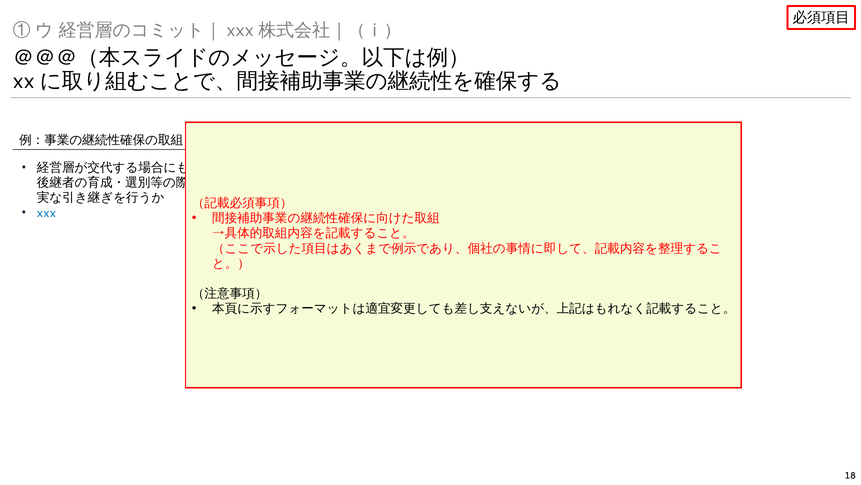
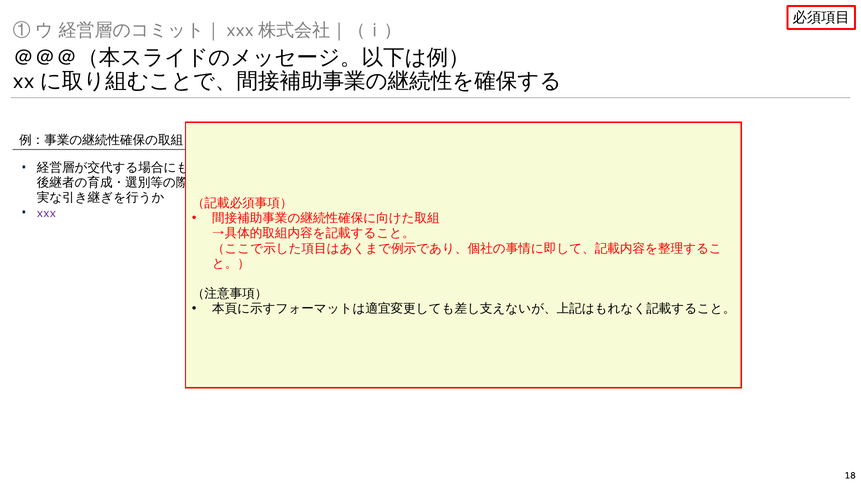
xxx colour: blue -> purple (46, 213)
